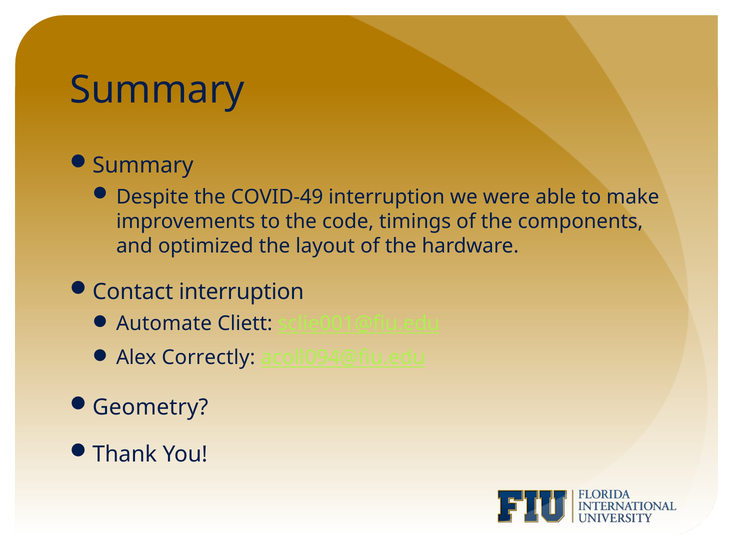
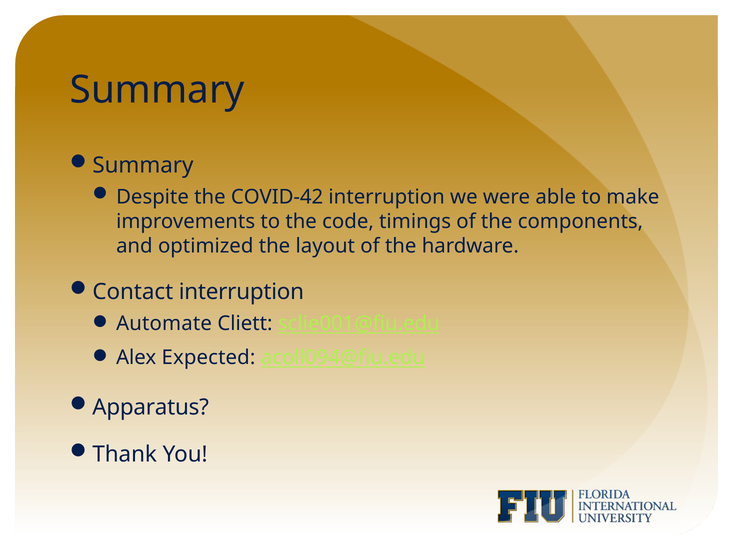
COVID-49: COVID-49 -> COVID-42 (277, 197)
Correctly: Correctly -> Expected (208, 358)
Geometry: Geometry -> Apparatus (151, 407)
